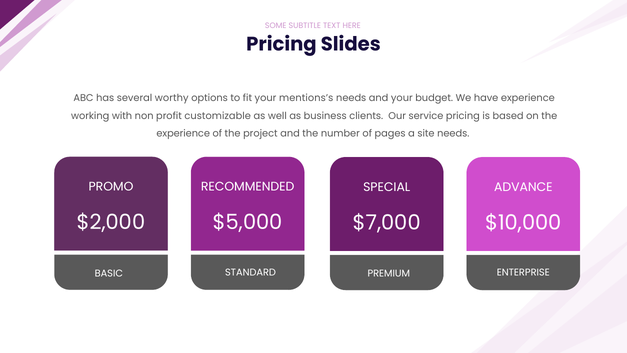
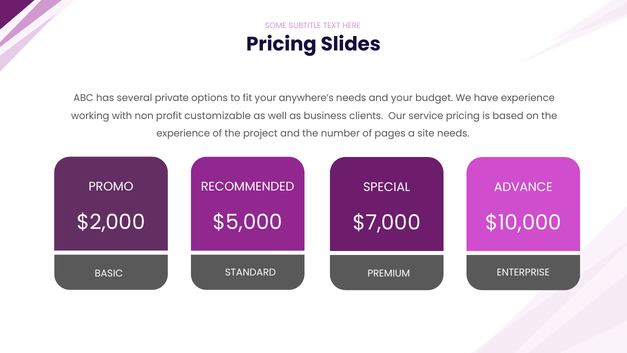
worthy: worthy -> private (172, 98)
mentions’s: mentions’s -> anywhere’s (306, 98)
